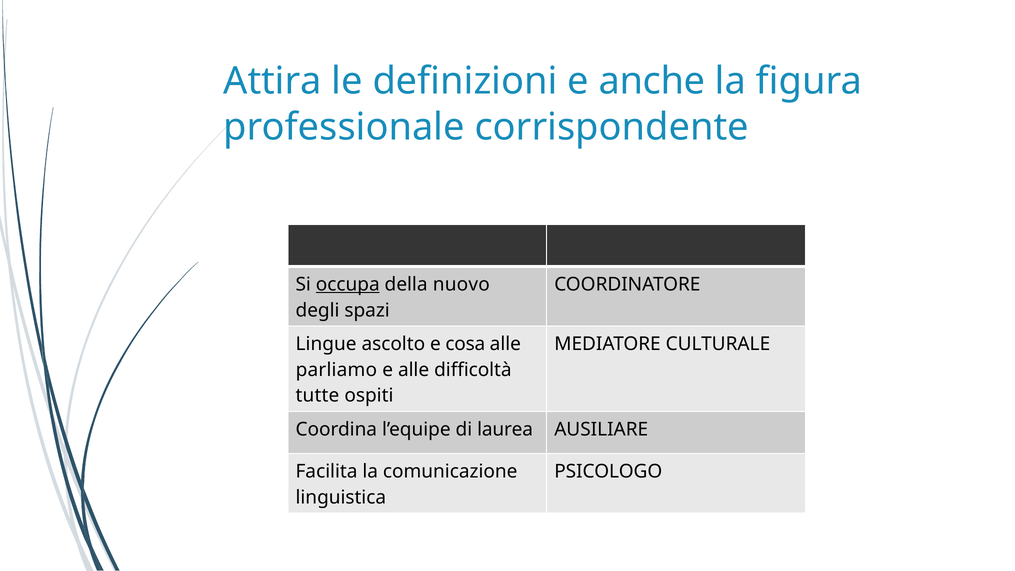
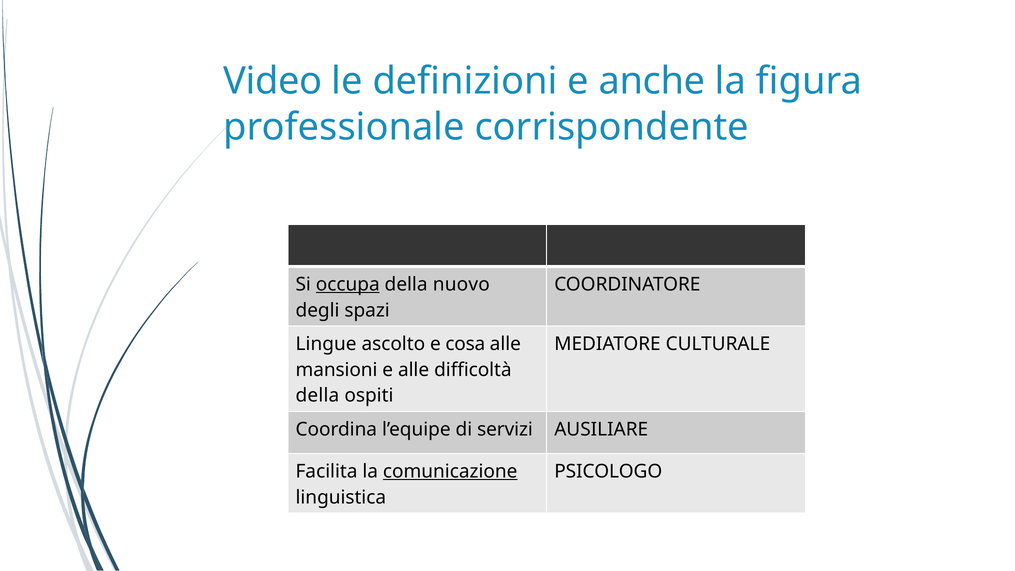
Attira: Attira -> Video (273, 81)
parliamo: parliamo -> mansioni (337, 370)
tutte: tutte -> della (317, 396)
laurea: laurea -> servizi (505, 429)
comunicazione underline: none -> present (450, 471)
